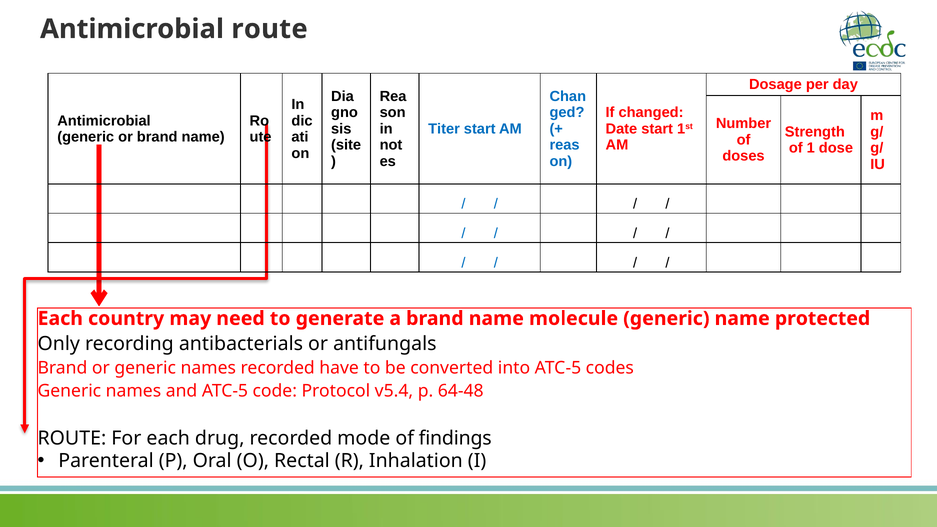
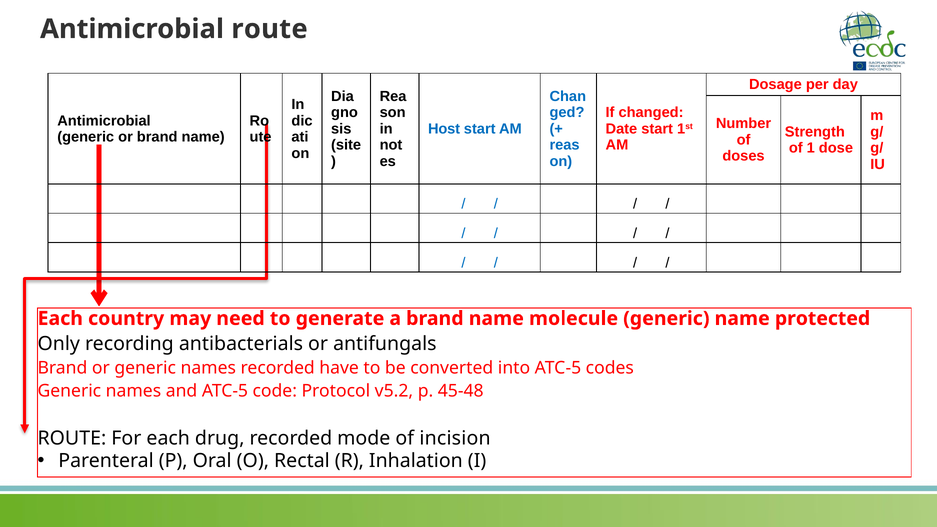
Titer: Titer -> Host (444, 129)
v5.4: v5.4 -> v5.2 (394, 391)
64-48: 64-48 -> 45-48 (461, 391)
findings: findings -> incision (455, 438)
